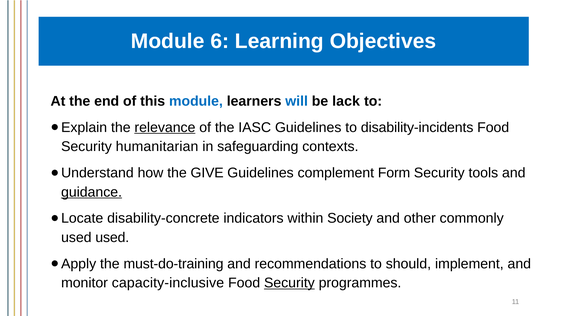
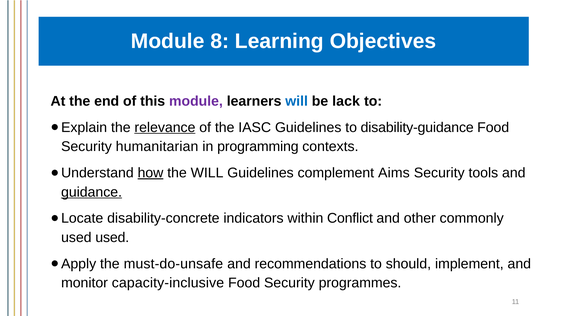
6: 6 -> 8 (220, 41)
module colour: blue -> purple (196, 101)
disability-incidents: disability-incidents -> disability-guidance (417, 127)
safeguarding: safeguarding -> programming (258, 147)
how underline: none -> present (150, 173)
the GIVE: GIVE -> WILL (207, 173)
Form: Form -> Aims (394, 173)
Society: Society -> Conflict (350, 218)
must-do-training: must-do-training -> must-do-unsafe (173, 264)
Security underline: present -> none (289, 283)
